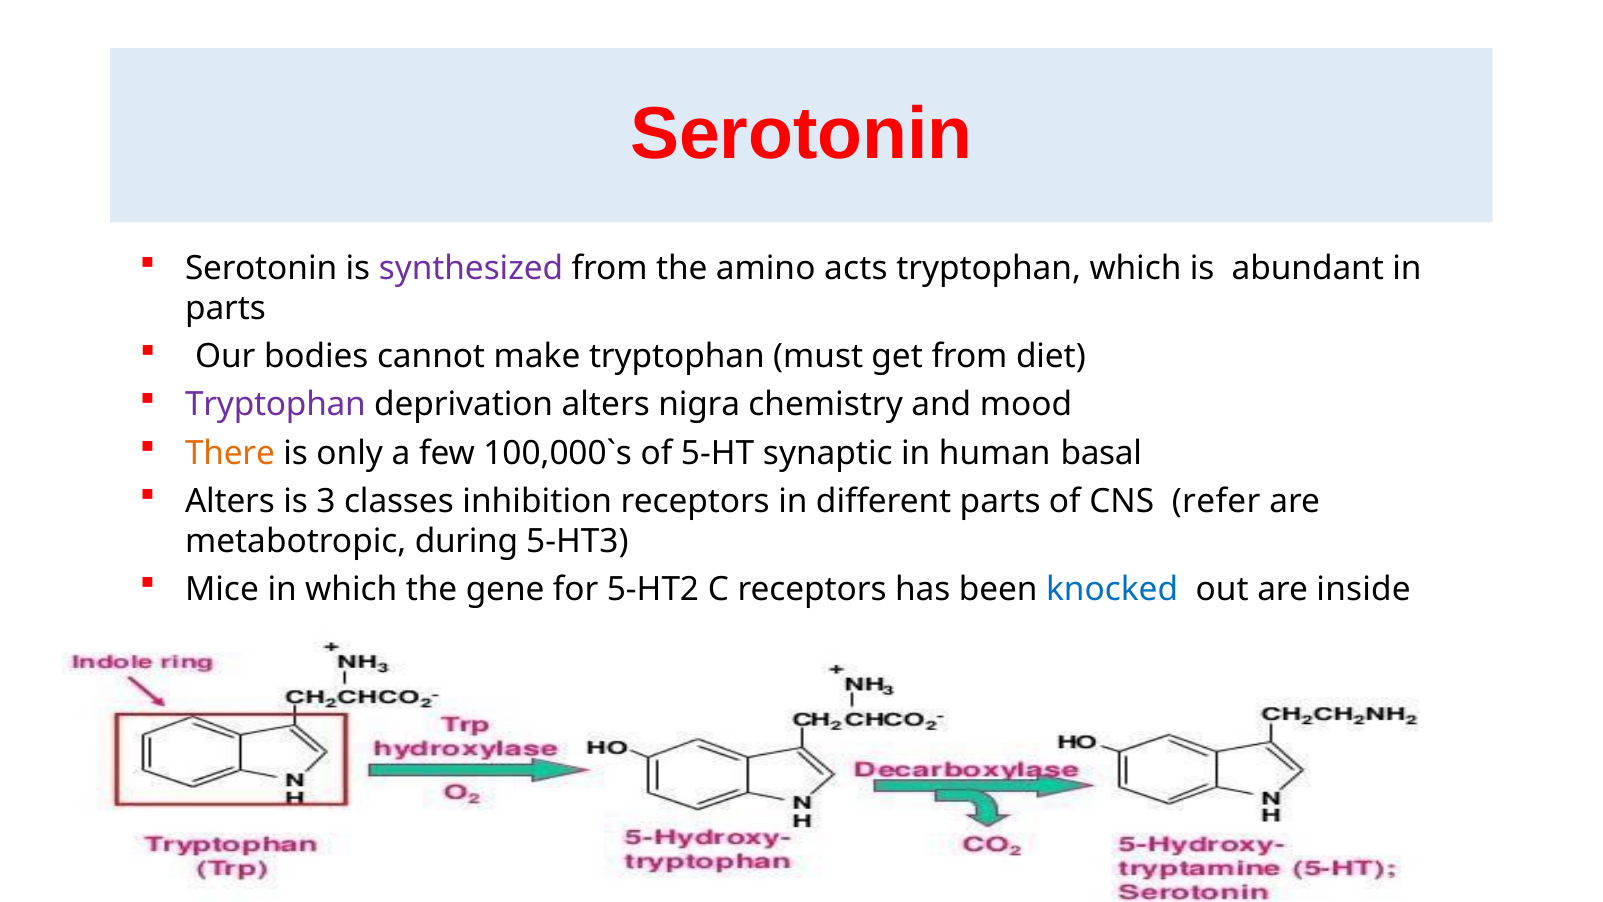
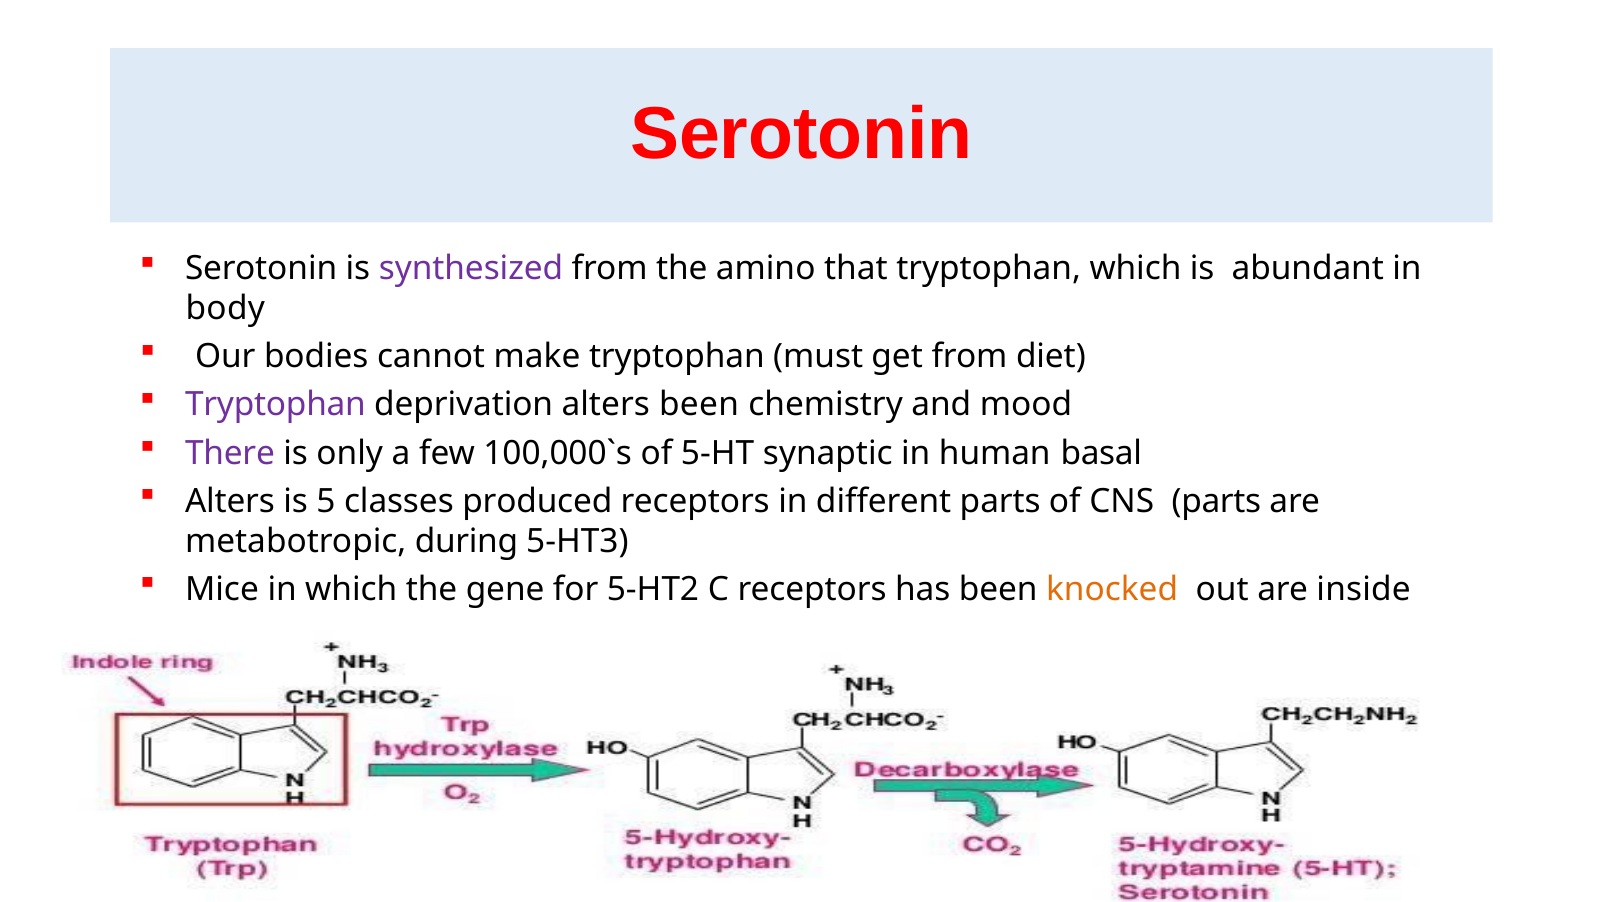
acts: acts -> that (856, 268)
parts: parts -> body (225, 309)
alters nigra: nigra -> been (699, 405)
There colour: orange -> purple (230, 453)
3: 3 -> 5 (326, 501)
inhibition: inhibition -> produced (537, 501)
CNS refer: refer -> parts (1216, 501)
knocked colour: blue -> orange (1112, 589)
